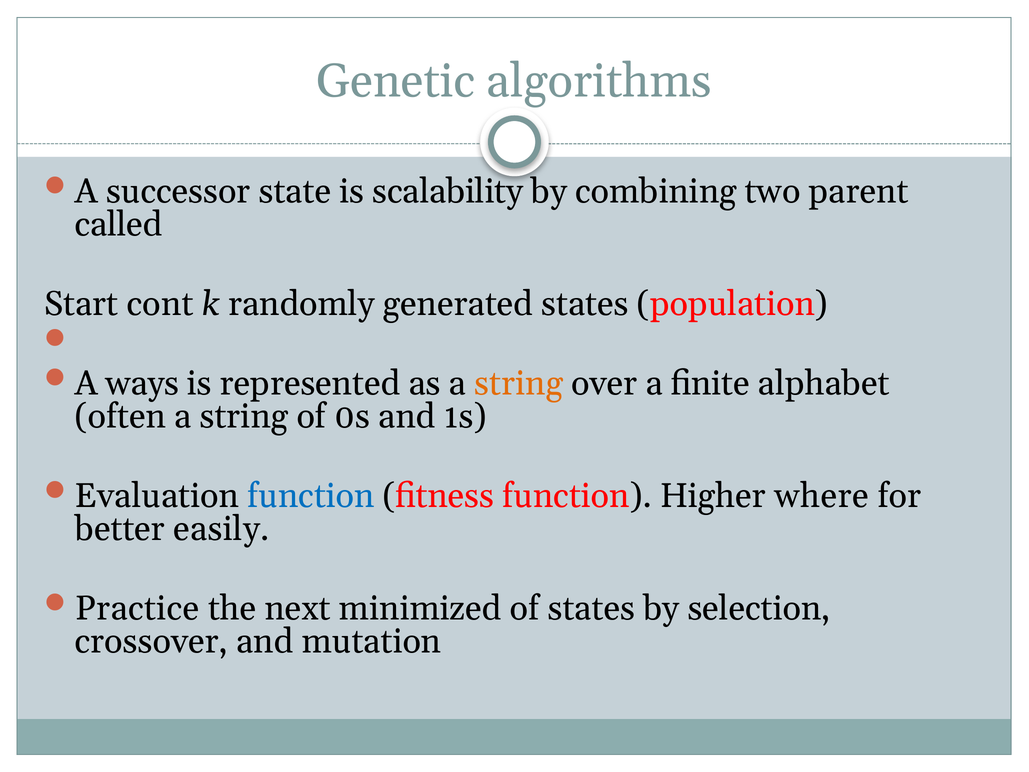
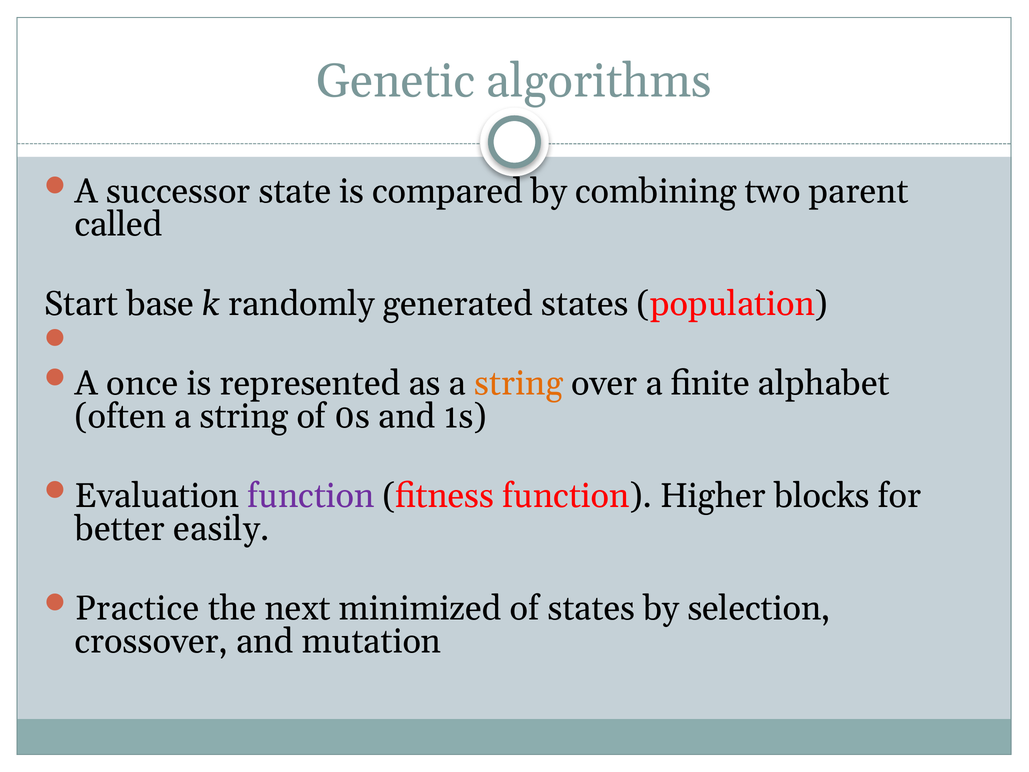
scalability: scalability -> compared (448, 192)
cont: cont -> base (160, 304)
ways: ways -> once (142, 384)
function colour: blue -> purple (311, 496)
where: where -> blocks (822, 496)
